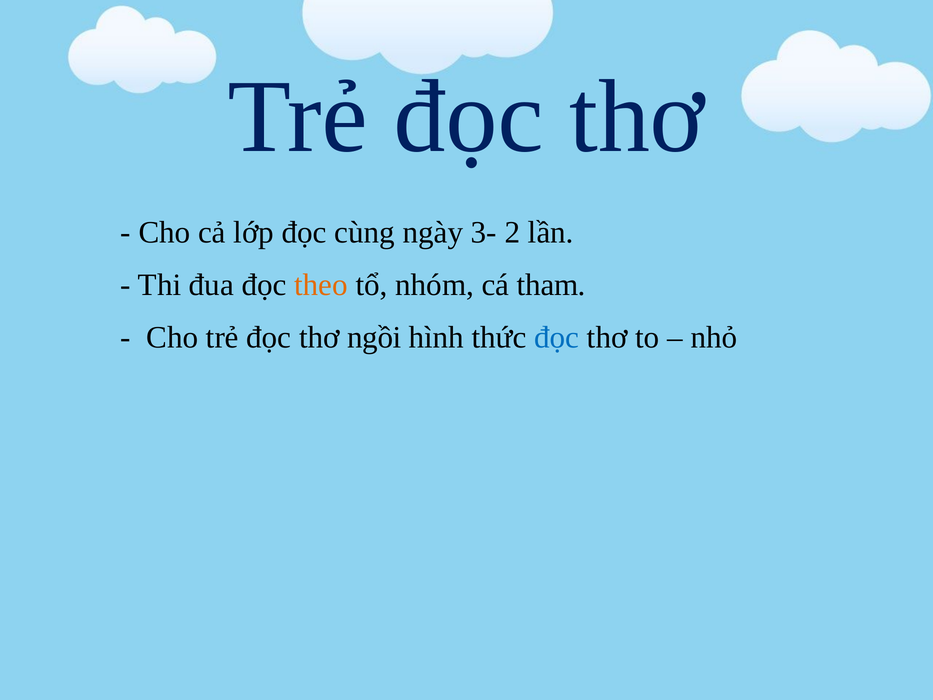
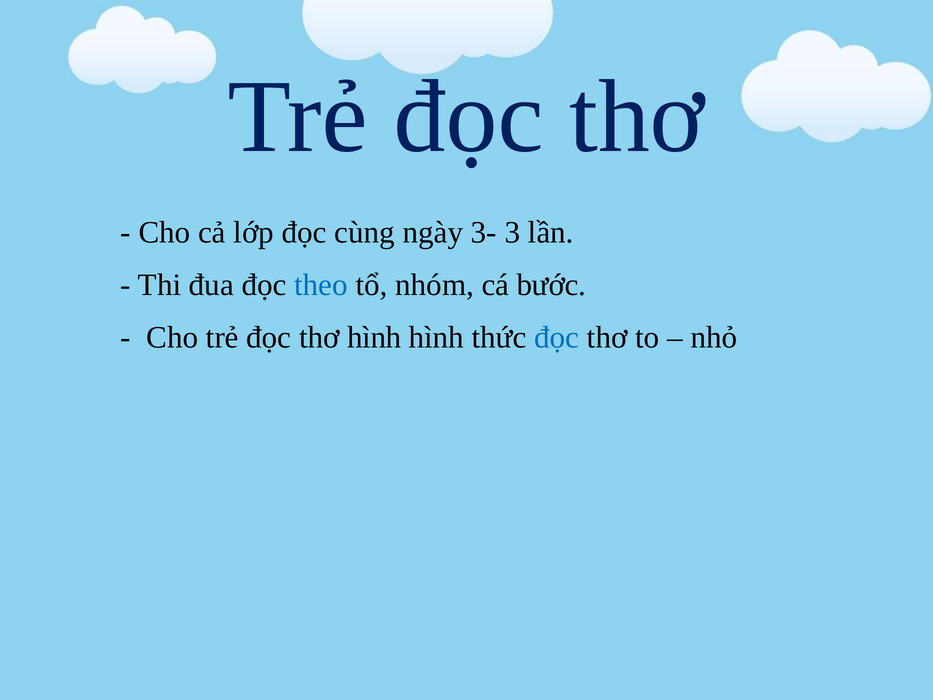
2: 2 -> 3 (512, 232)
theo colour: orange -> blue (321, 285)
tham: tham -> bước (551, 285)
thơ ngồi: ngồi -> hình (374, 337)
